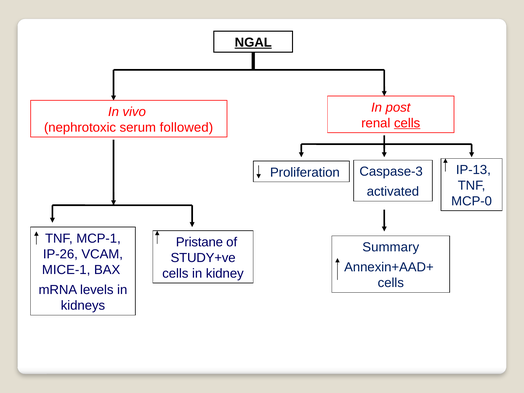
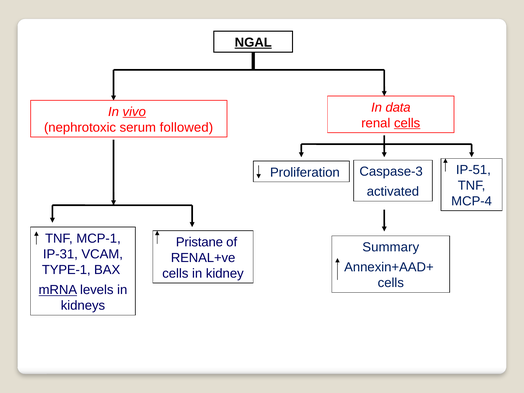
post: post -> data (398, 107)
vivo underline: none -> present (134, 112)
IP-13: IP-13 -> IP-51 (473, 170)
MCP-0: MCP-0 -> MCP-4 (472, 201)
IP-26: IP-26 -> IP-31 (60, 254)
STUDY+ve: STUDY+ve -> RENAL+ve (203, 258)
MICE-1: MICE-1 -> TYPE-1 (66, 270)
mRNA underline: none -> present (58, 290)
